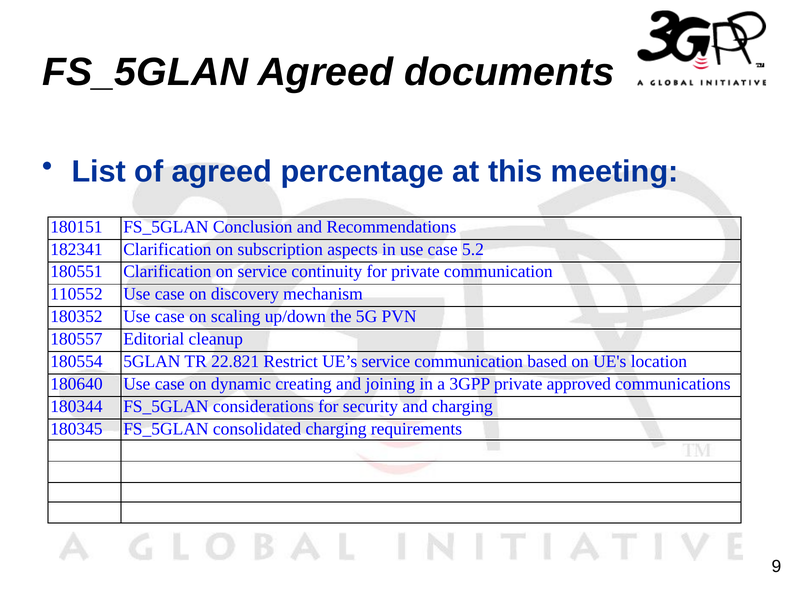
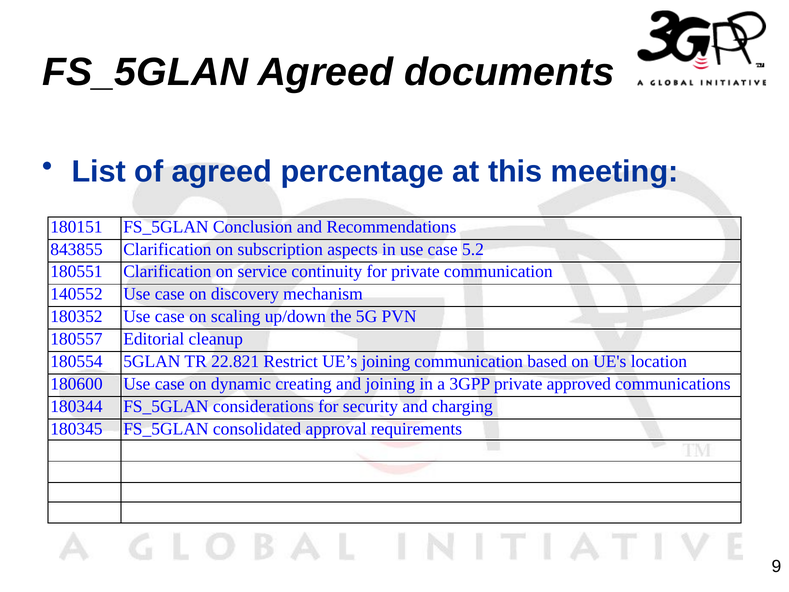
182341: 182341 -> 843855 (76, 249)
110552: 110552 -> 140552 (76, 294)
UE’s service: service -> joining (386, 361)
180640: 180640 -> 180600 (76, 384)
consolidated charging: charging -> approval (336, 429)
